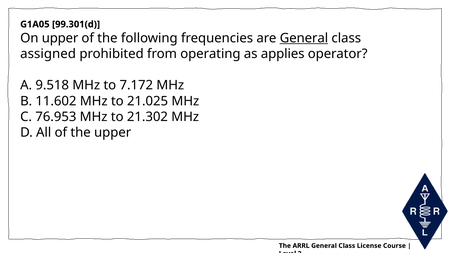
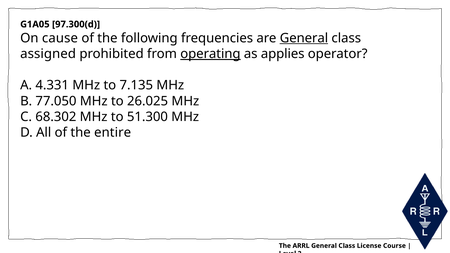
99.301(d: 99.301(d -> 97.300(d (76, 24)
On upper: upper -> cause (60, 38)
operating underline: none -> present (210, 54)
9.518: 9.518 -> 4.331 (52, 85)
7.172: 7.172 -> 7.135 (136, 85)
11.602: 11.602 -> 77.050 (56, 101)
21.025: 21.025 -> 26.025 (148, 101)
76.953: 76.953 -> 68.302 (56, 117)
21.302: 21.302 -> 51.300 (147, 117)
the upper: upper -> entire (113, 133)
